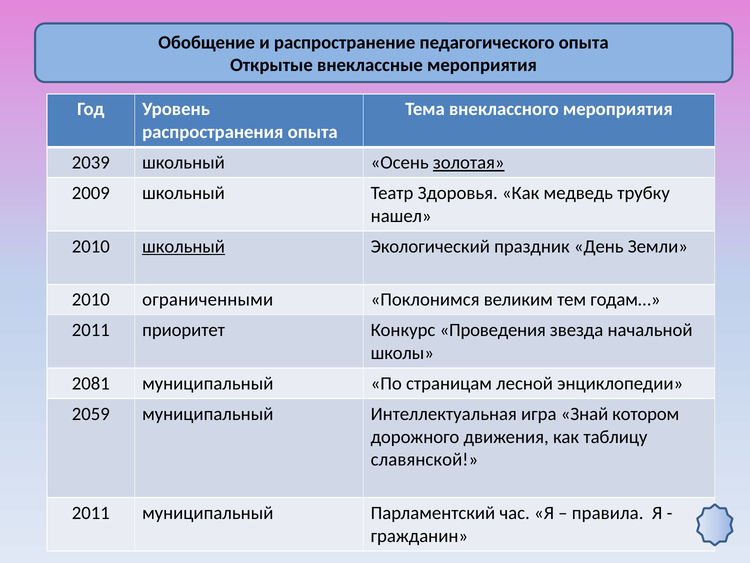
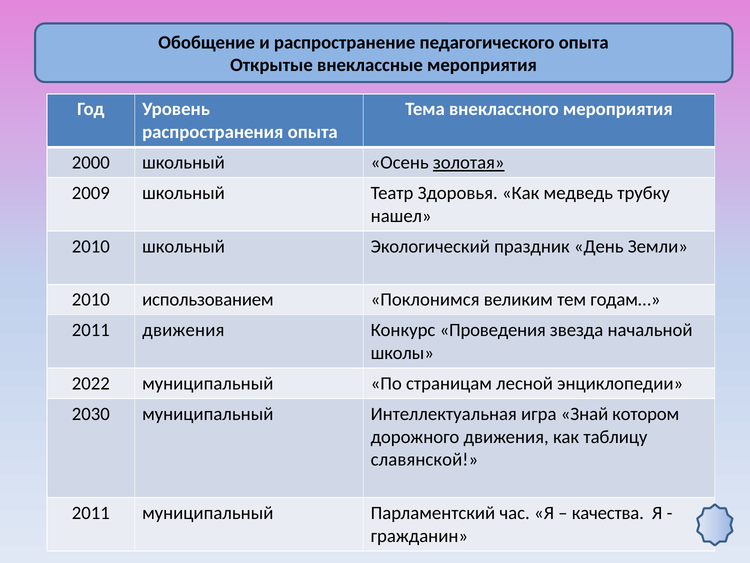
2039: 2039 -> 2000 (91, 162)
школьный underline: present -> none (184, 246)
ограниченными: ограниченными -> использованием (208, 299)
2011 приоритет: приоритет -> движения (183, 330)
2081: 2081 -> 2022 (91, 383)
2059: 2059 -> 2030 (91, 414)
правила: правила -> качества (608, 513)
